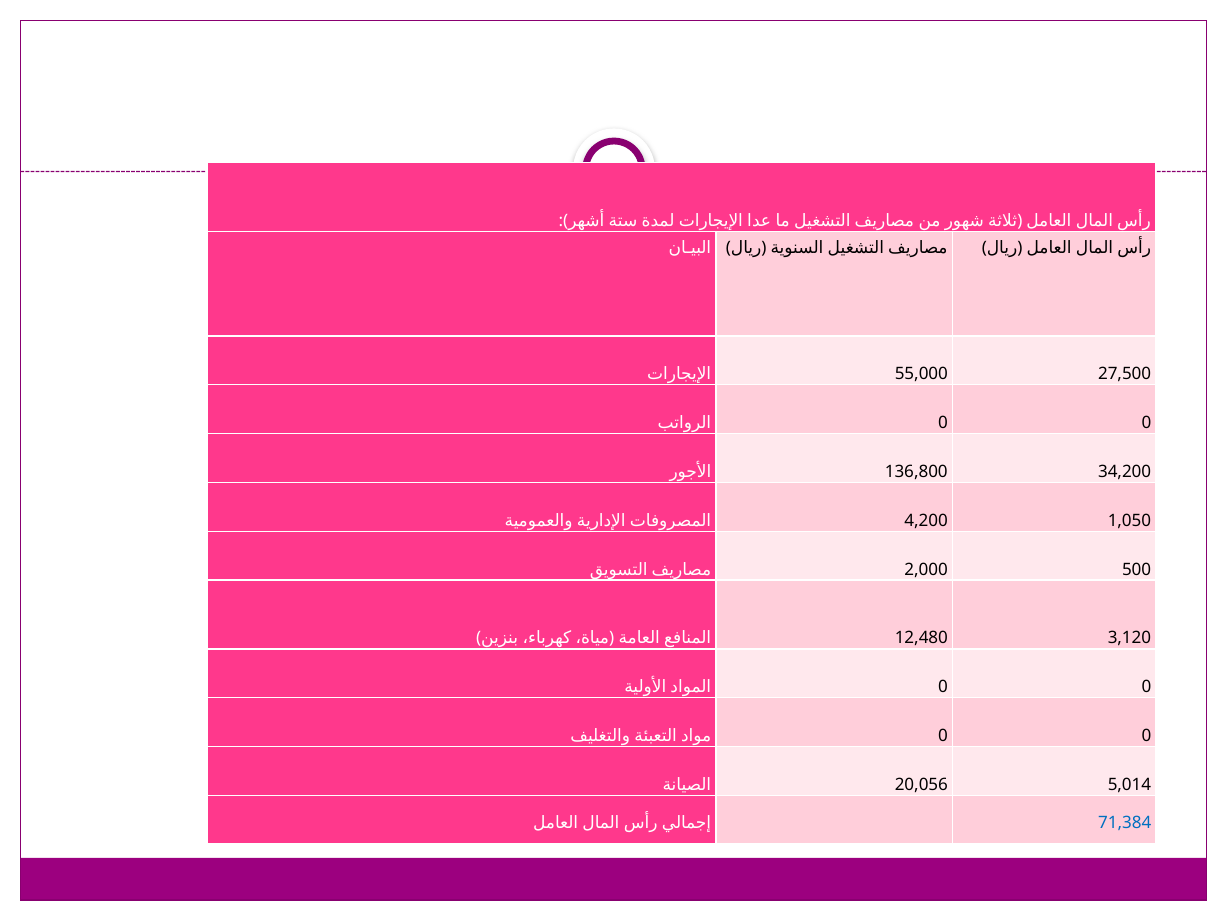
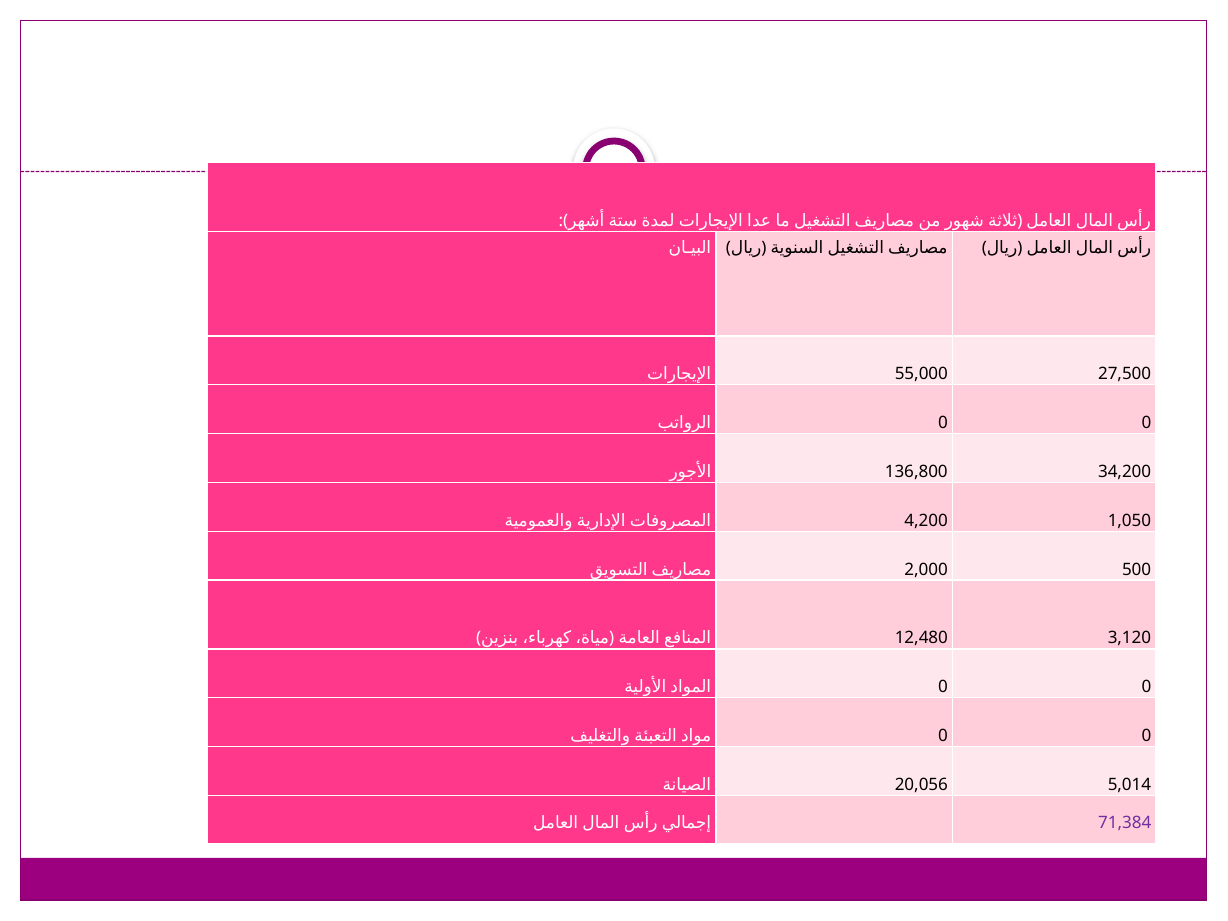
71,384 colour: blue -> purple (1125, 822)
